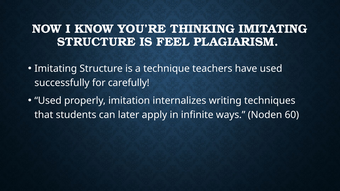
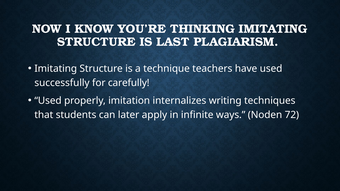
FEEL: FEEL -> LAST (173, 42)
60: 60 -> 72 (292, 115)
